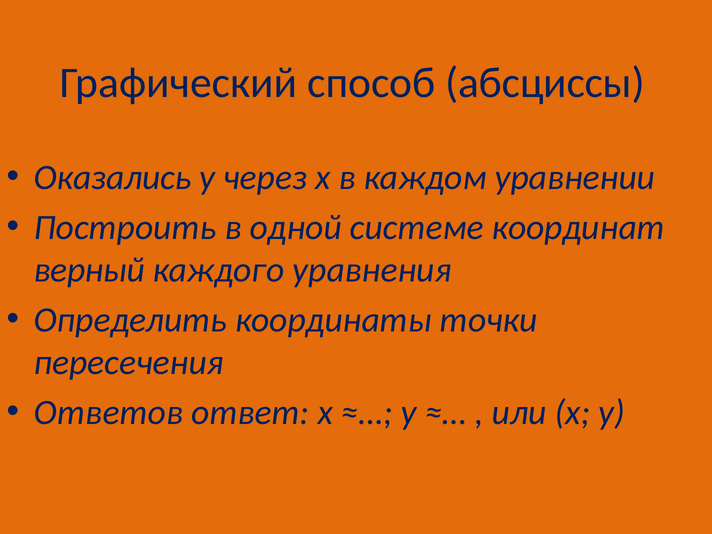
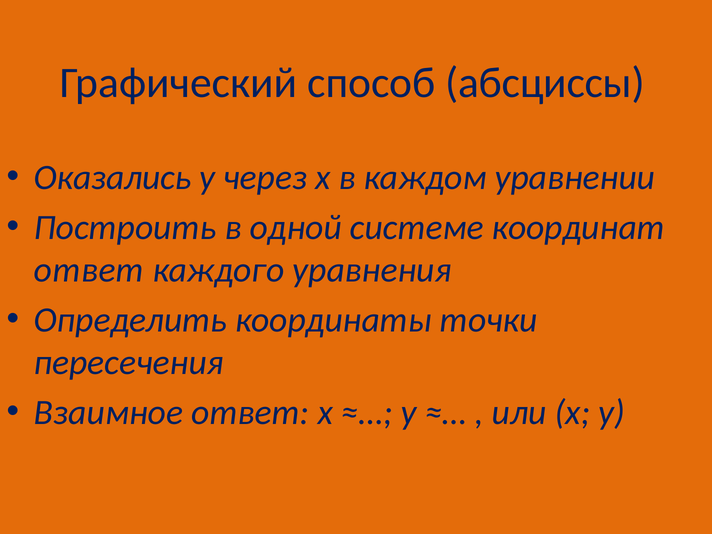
верный: верный -> ответ (89, 270)
Ответов: Ответов -> Взаимное (109, 412)
